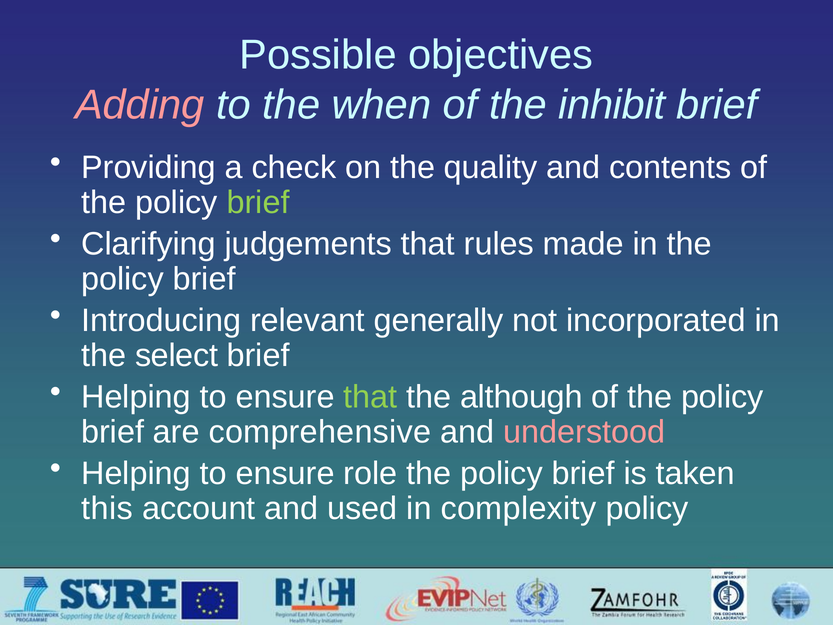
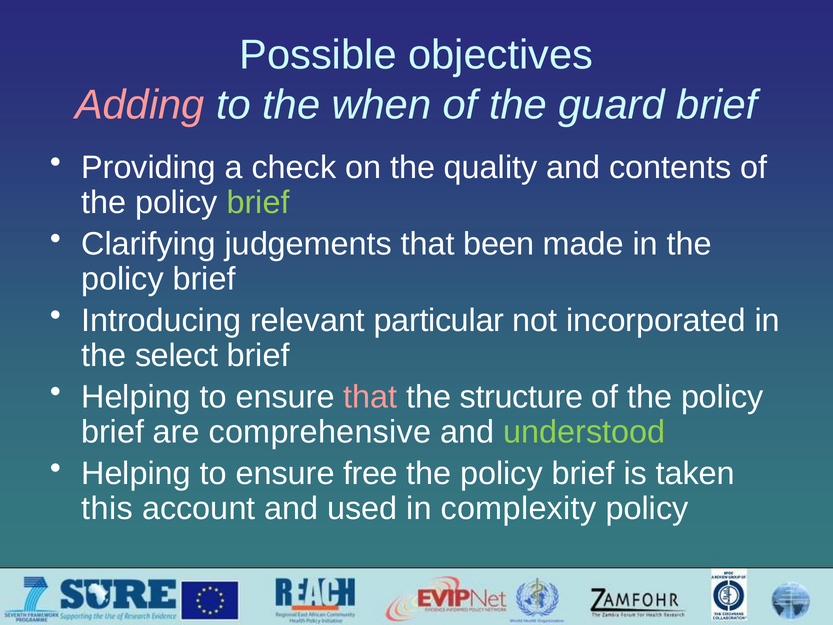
inhibit: inhibit -> guard (612, 105)
rules: rules -> been (499, 244)
generally: generally -> particular (439, 320)
that colour: light green -> pink (370, 397)
although: although -> structure (521, 397)
understood colour: pink -> light green (584, 432)
role: role -> free (371, 473)
